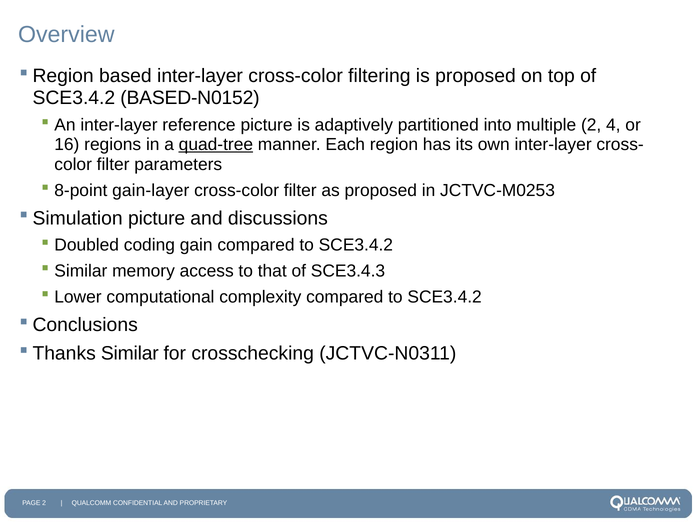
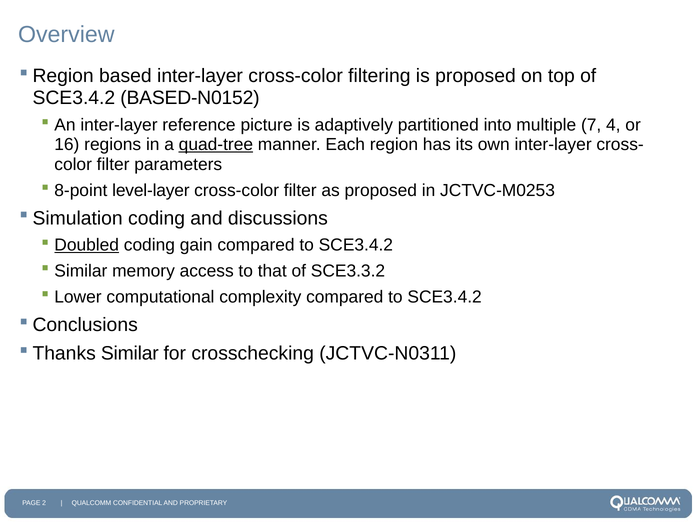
multiple 2: 2 -> 7 (591, 125)
gain-layer: gain-layer -> level-layer (151, 190)
picture: picture -> coding (157, 218)
Doubled underline: none -> present (87, 245)
SCE3.4.3: SCE3.4.3 -> SCE3.3.2 (348, 271)
